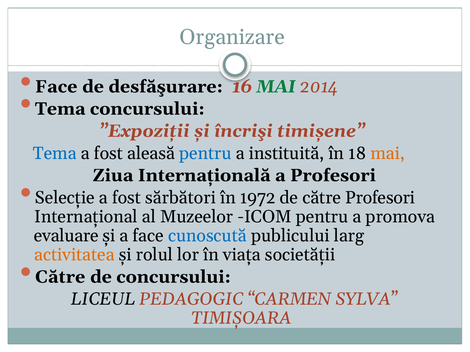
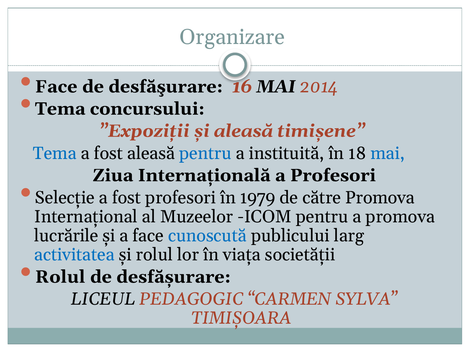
MAI colour: green -> black (276, 87)
și încrişi: încrişi -> aleasă (243, 131)
mai colour: orange -> blue (388, 153)
fost sărbători: sărbători -> profesori (181, 198)
1972: 1972 -> 1979 (258, 198)
către Profesori: Profesori -> Promova (380, 198)
evaluare: evaluare -> lucrările (66, 236)
activitatea colour: orange -> blue (74, 255)
Către: Către -> Rolul (60, 277)
de concursului: concursului -> desfășurare (174, 277)
